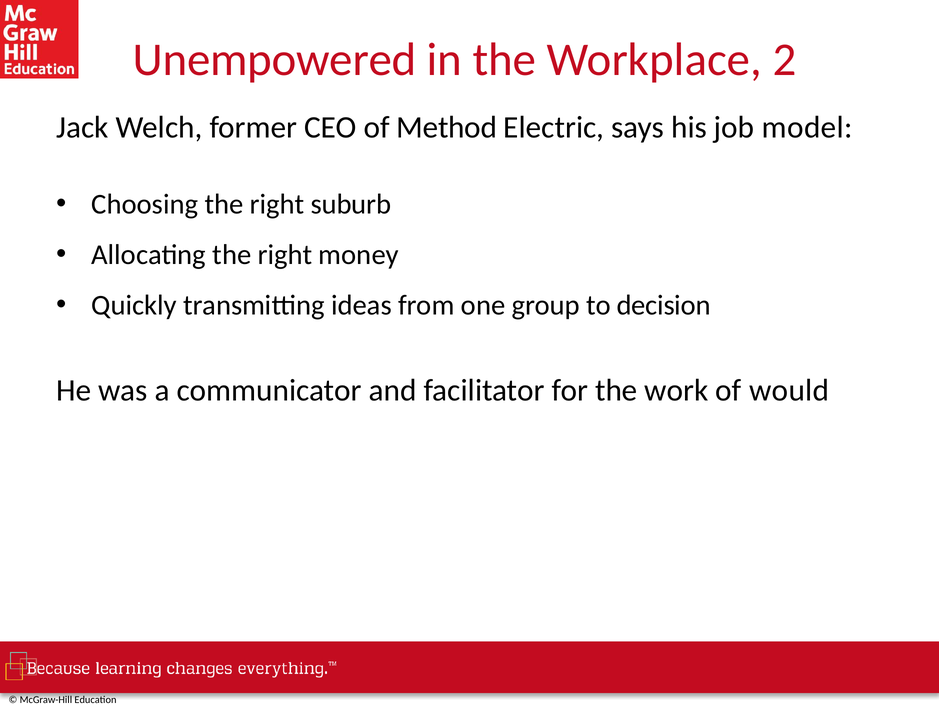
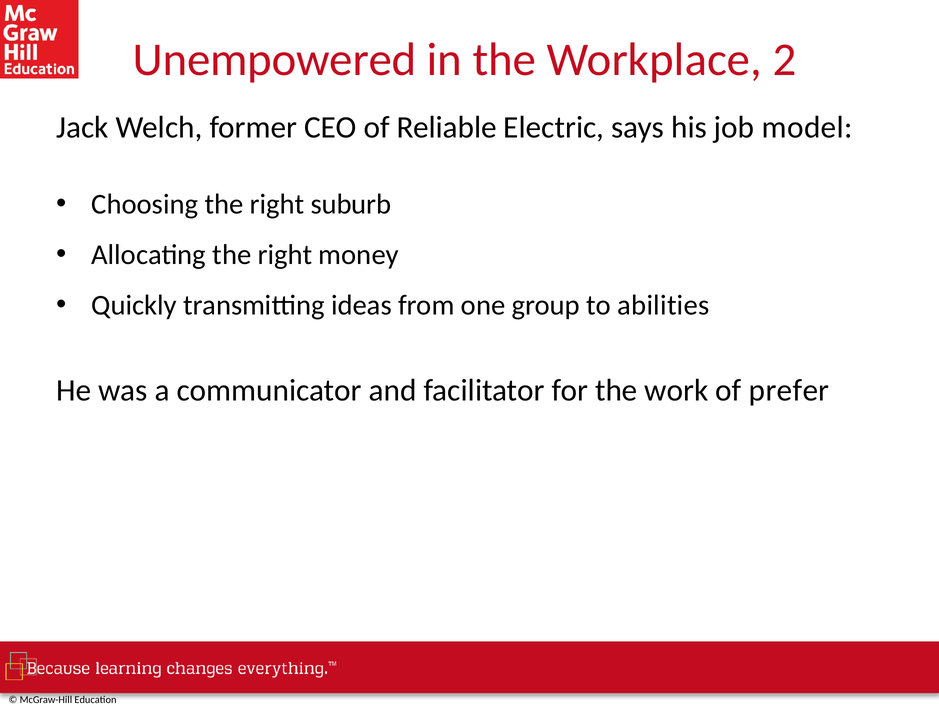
Method: Method -> Reliable (447, 127)
decision: decision -> abilities (663, 305)
would: would -> prefer (789, 391)
